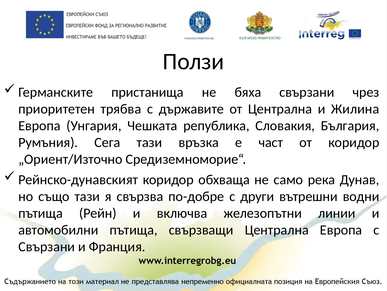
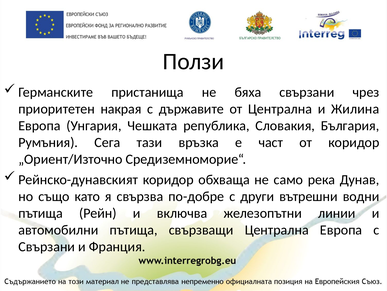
трябва: трябва -> накрая (121, 109)
също тази: тази -> като (87, 196)
